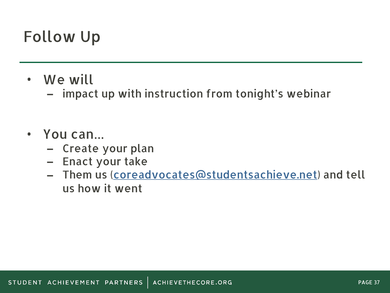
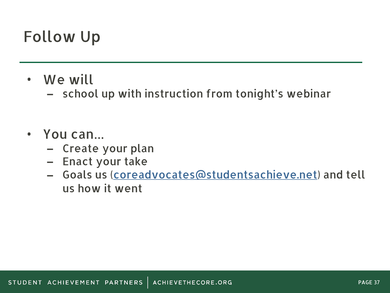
impact: impact -> school (80, 94)
Them: Them -> Goals (77, 175)
